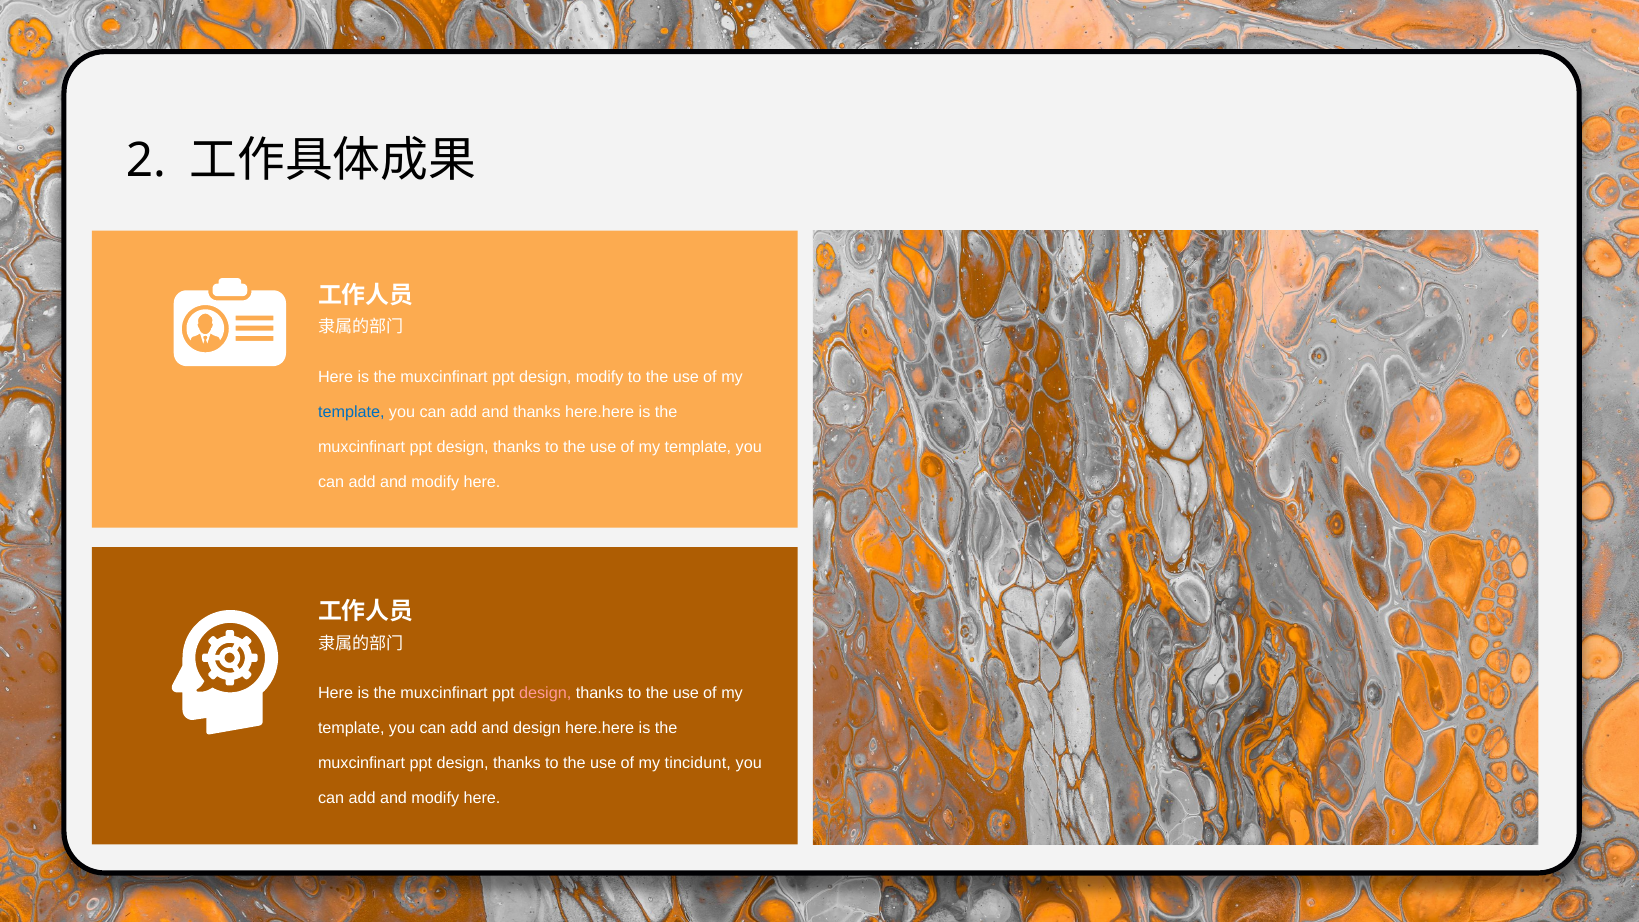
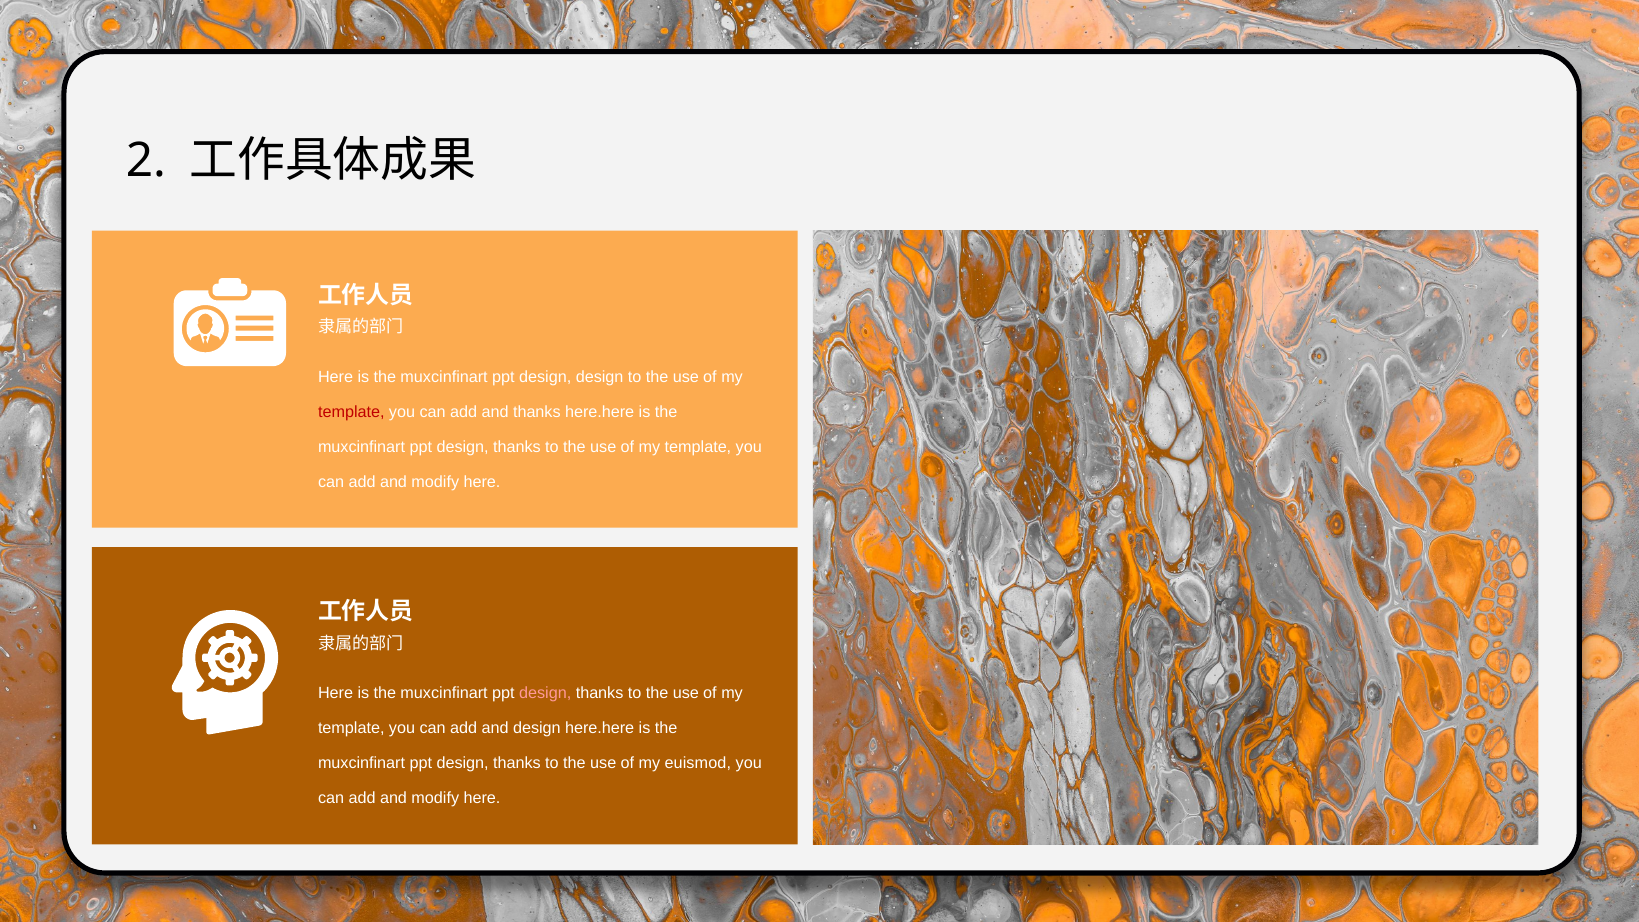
design modify: modify -> design (600, 377)
template colour: blue -> red (351, 412)
tincidunt: tincidunt -> euismod (698, 763)
